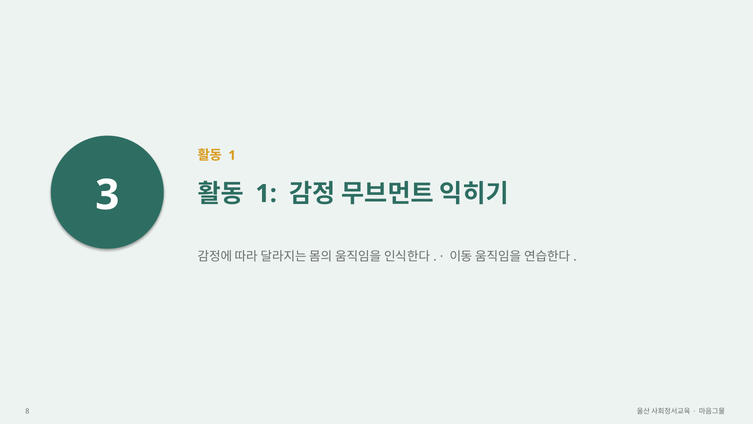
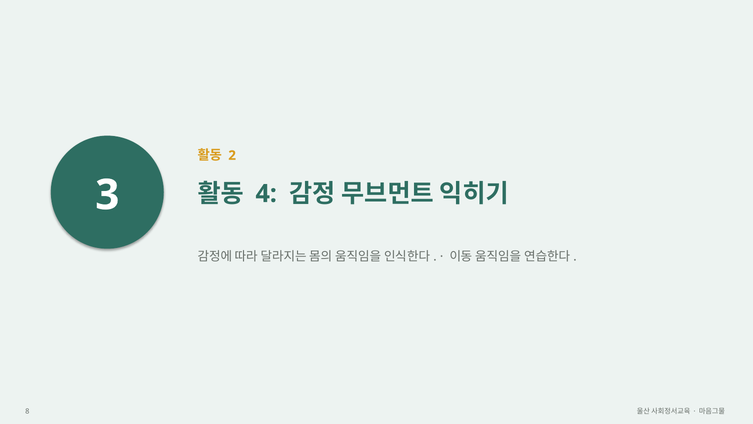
1: 1 -> 2 (232, 155)
1: 1 -> 4 (266, 194)
